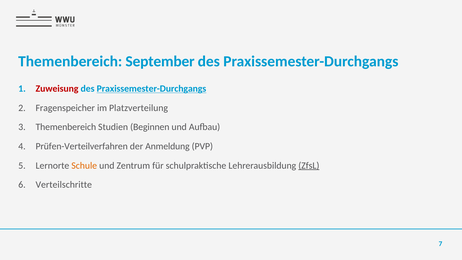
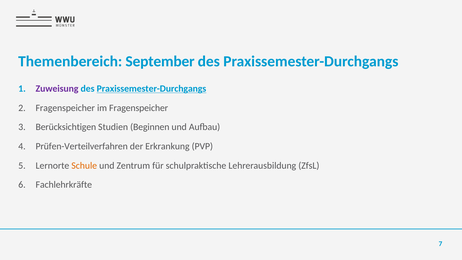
Zuweisung colour: red -> purple (57, 89)
im Platzverteilung: Platzverteilung -> Fragenspeicher (139, 108)
Themenbereich: Themenbereich -> Berücksichtigen (66, 127)
Anmeldung: Anmeldung -> Erkrankung (167, 146)
ZfsL underline: present -> none (309, 165)
Verteilschritte: Verteilschritte -> Fachlehrkräfte (64, 185)
